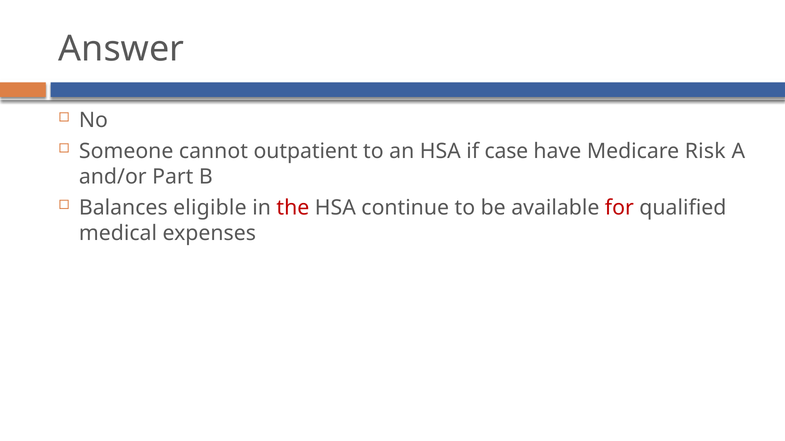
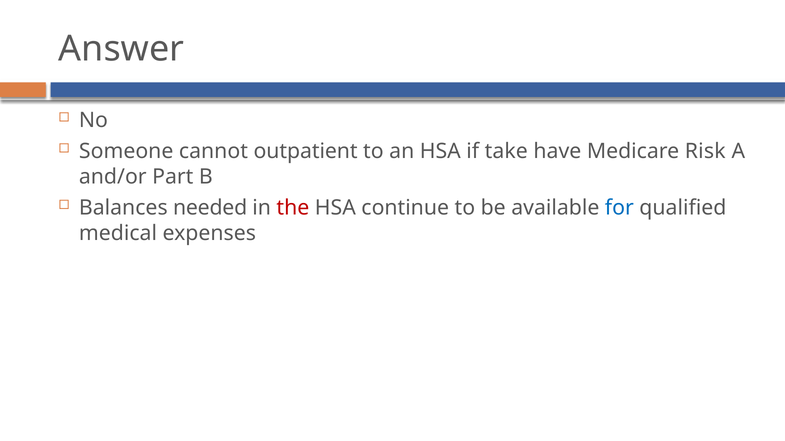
case: case -> take (506, 151)
eligible: eligible -> needed (210, 208)
for colour: red -> blue (619, 208)
